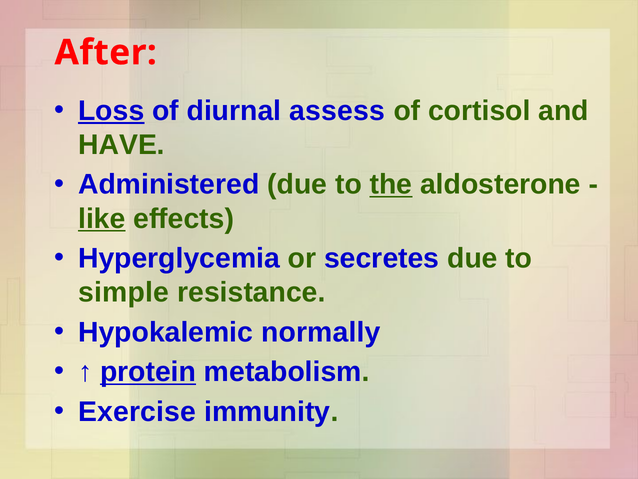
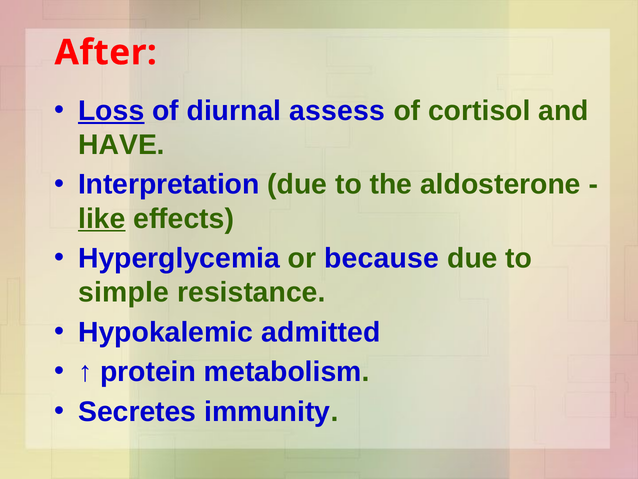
Administered: Administered -> Interpretation (169, 184)
the underline: present -> none (391, 184)
secretes: secretes -> because (382, 258)
normally: normally -> admitted (321, 332)
protein underline: present -> none (148, 372)
Exercise: Exercise -> Secretes (137, 411)
